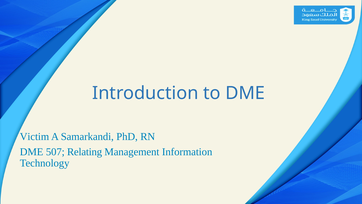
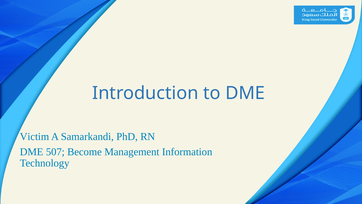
Relating: Relating -> Become (85, 152)
